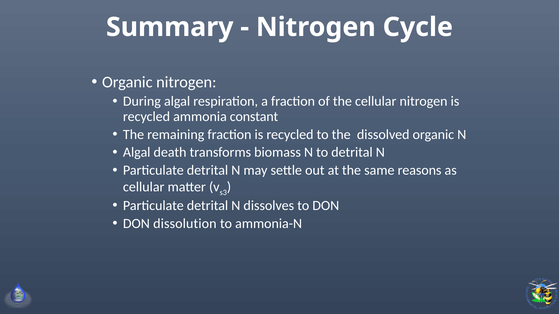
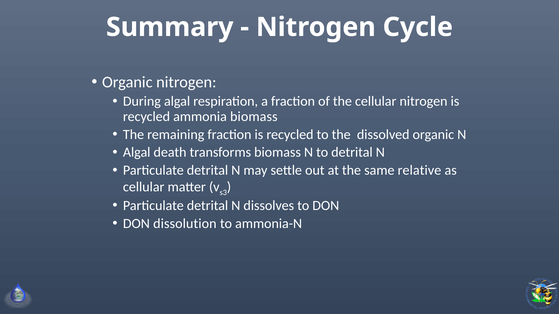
ammonia constant: constant -> biomass (254, 117)
reasons: reasons -> relative (419, 171)
